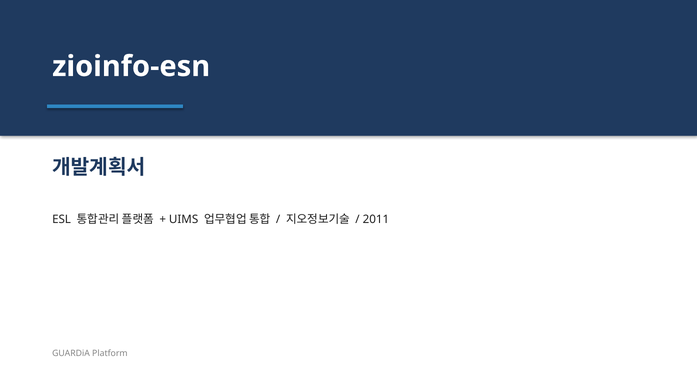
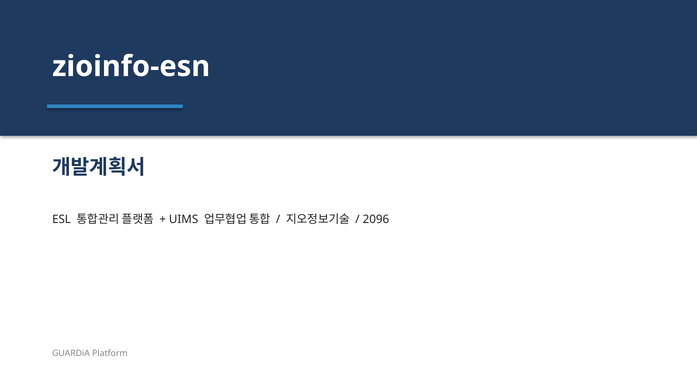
2011: 2011 -> 2096 (376, 219)
